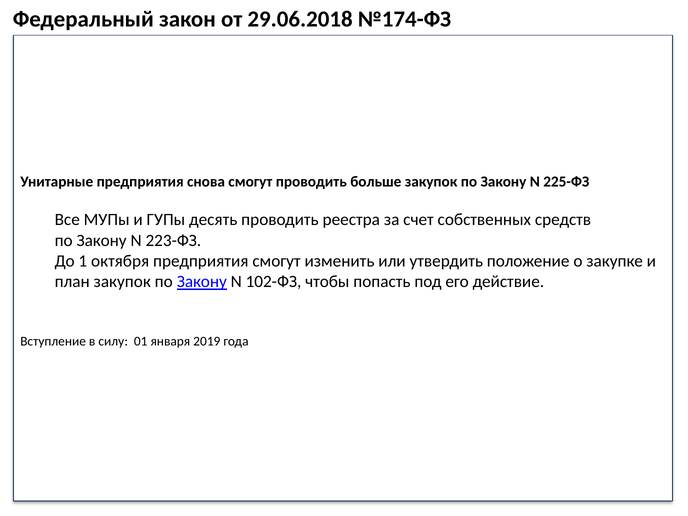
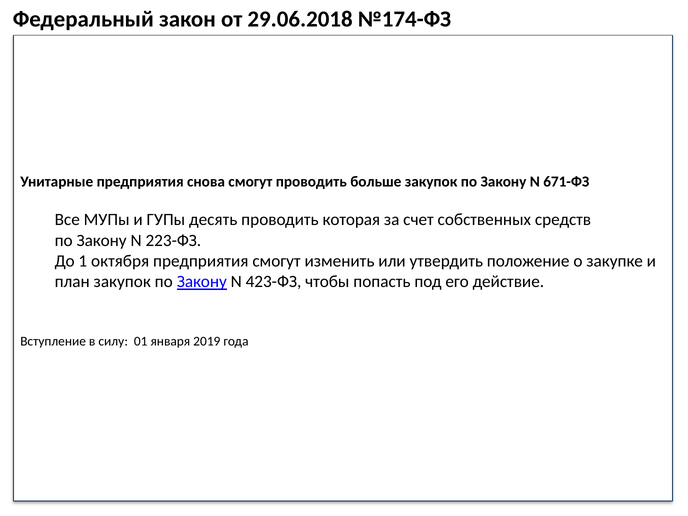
225-ФЗ: 225-ФЗ -> 671-ФЗ (566, 182)
реестра: реестра -> которая (351, 220)
102-ФЗ: 102-ФЗ -> 423-ФЗ (274, 282)
